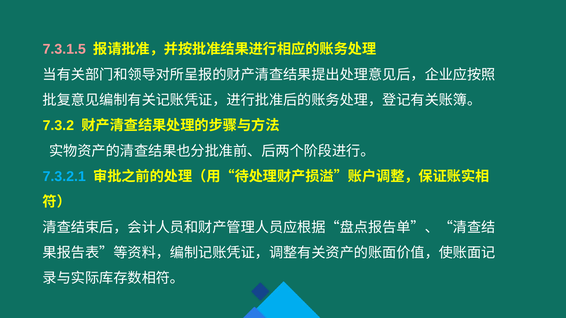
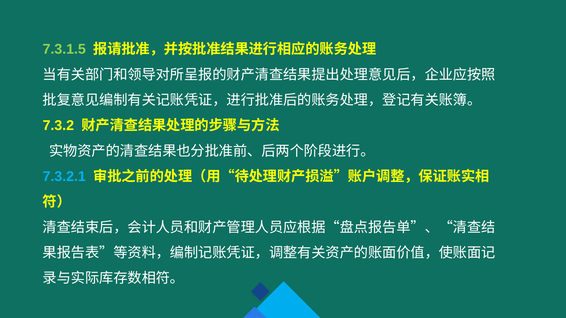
7.3.1.5 colour: pink -> light green (64, 49)
